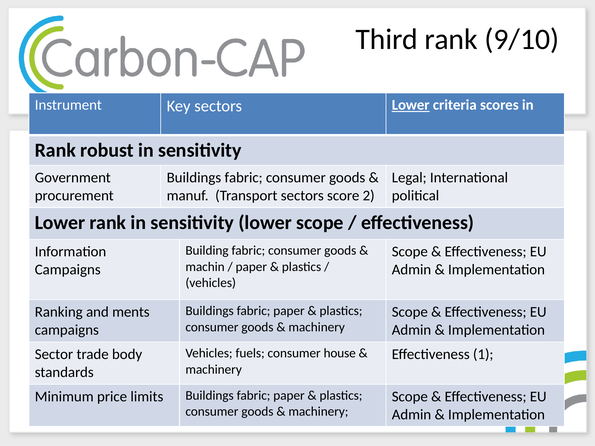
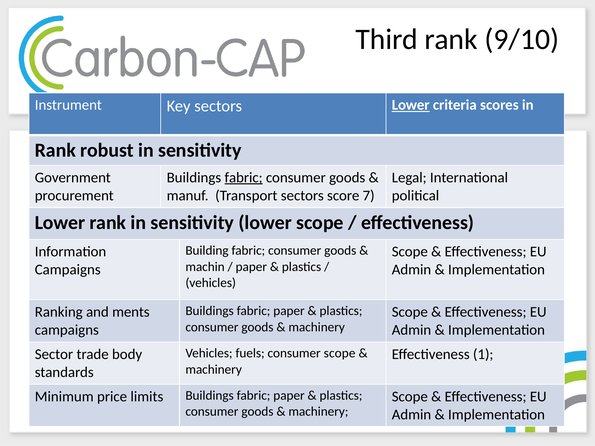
fabric underline: none -> present (244, 178)
2: 2 -> 7 (369, 196)
consumer house: house -> scope (340, 353)
